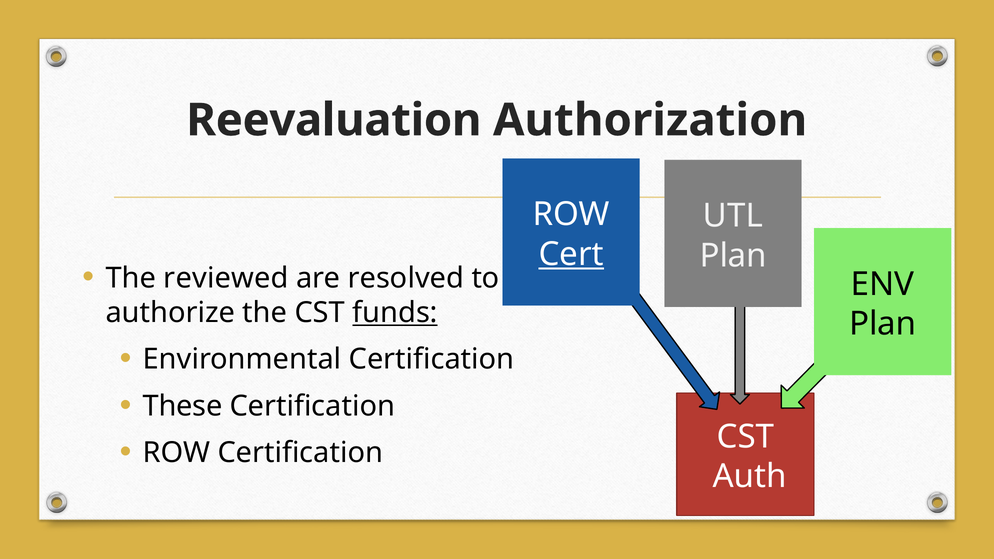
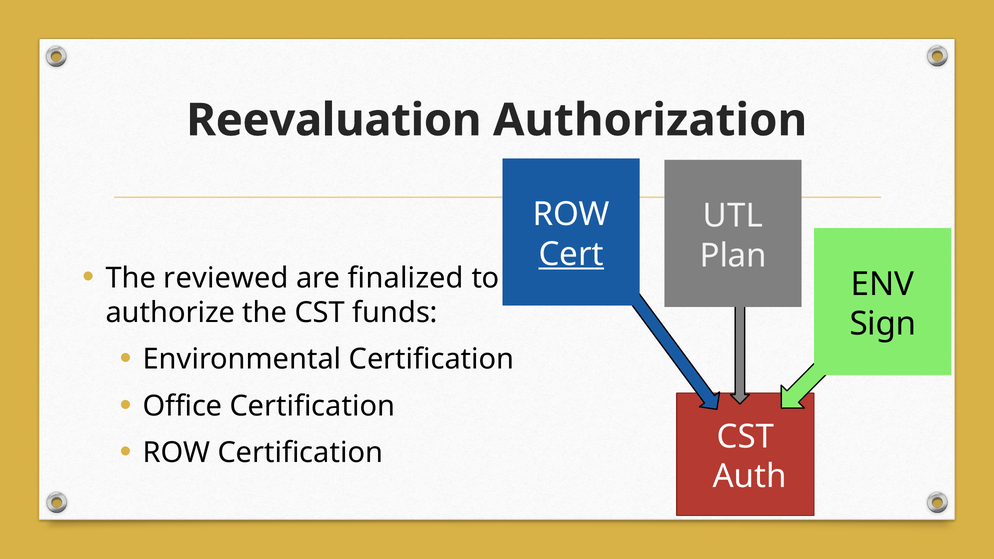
resolved: resolved -> finalized (406, 278)
funds underline: present -> none (395, 313)
Plan: Plan -> Sign (883, 324)
These: These -> Office (183, 406)
